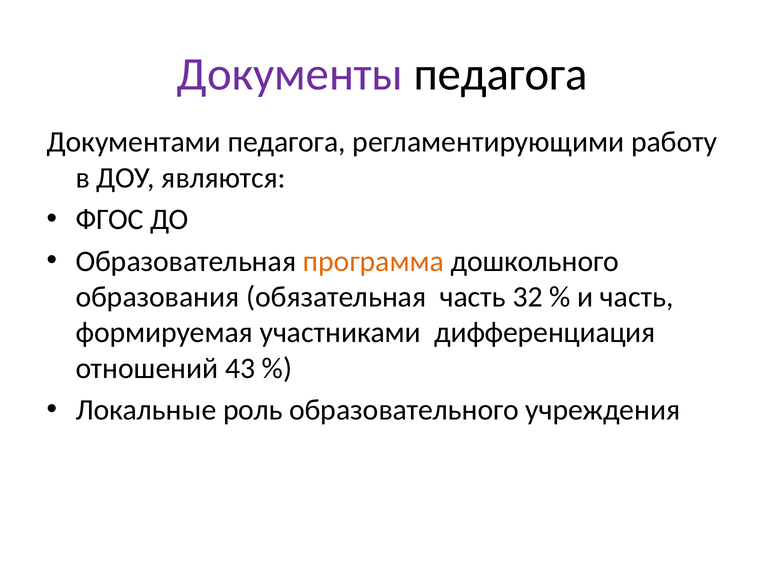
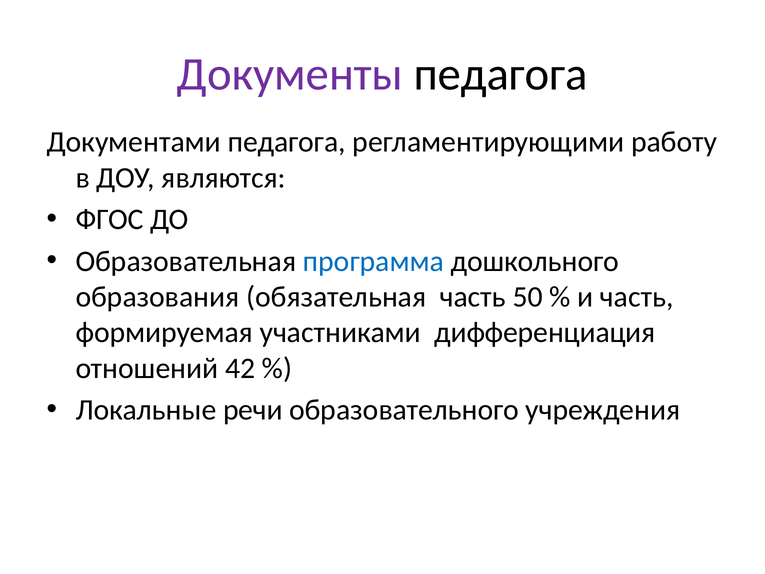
программа colour: orange -> blue (373, 261)
32: 32 -> 50 (528, 297)
43: 43 -> 42 (240, 368)
роль: роль -> речи (253, 410)
